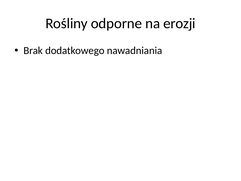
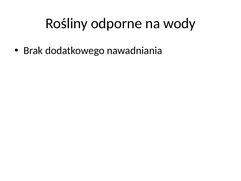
erozji: erozji -> wody (179, 23)
